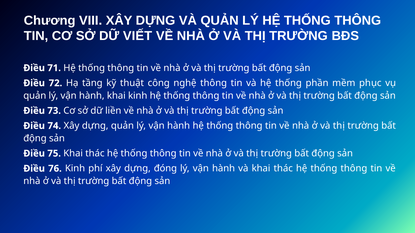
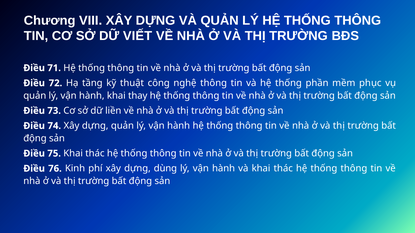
khai kinh: kinh -> thay (138, 96)
đóng: đóng -> dùng (165, 169)
